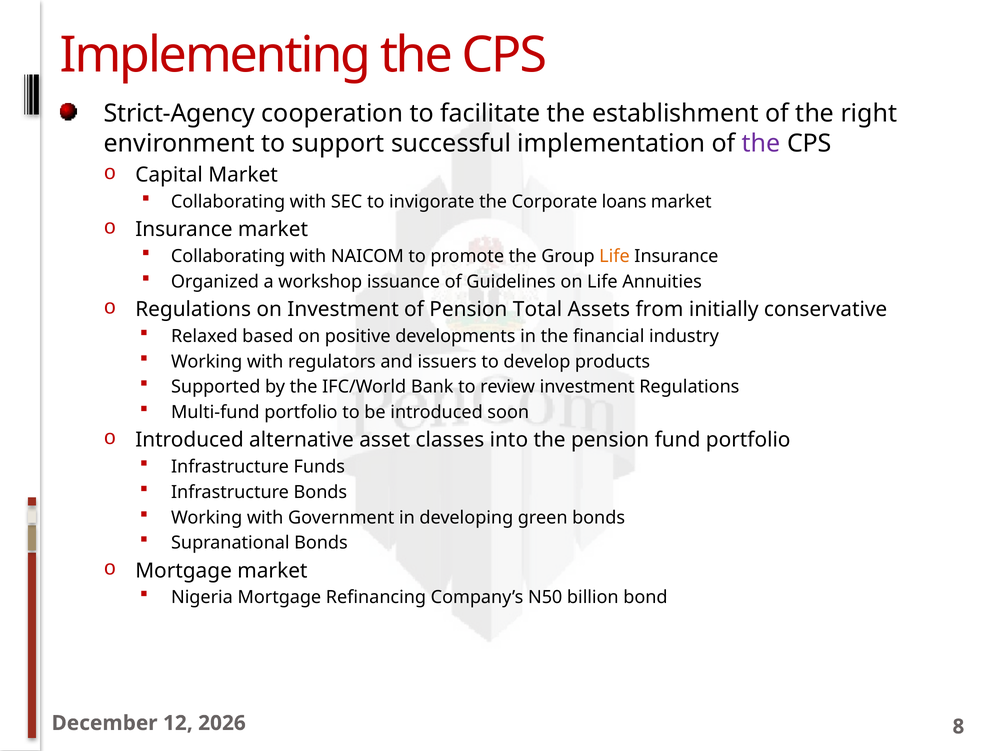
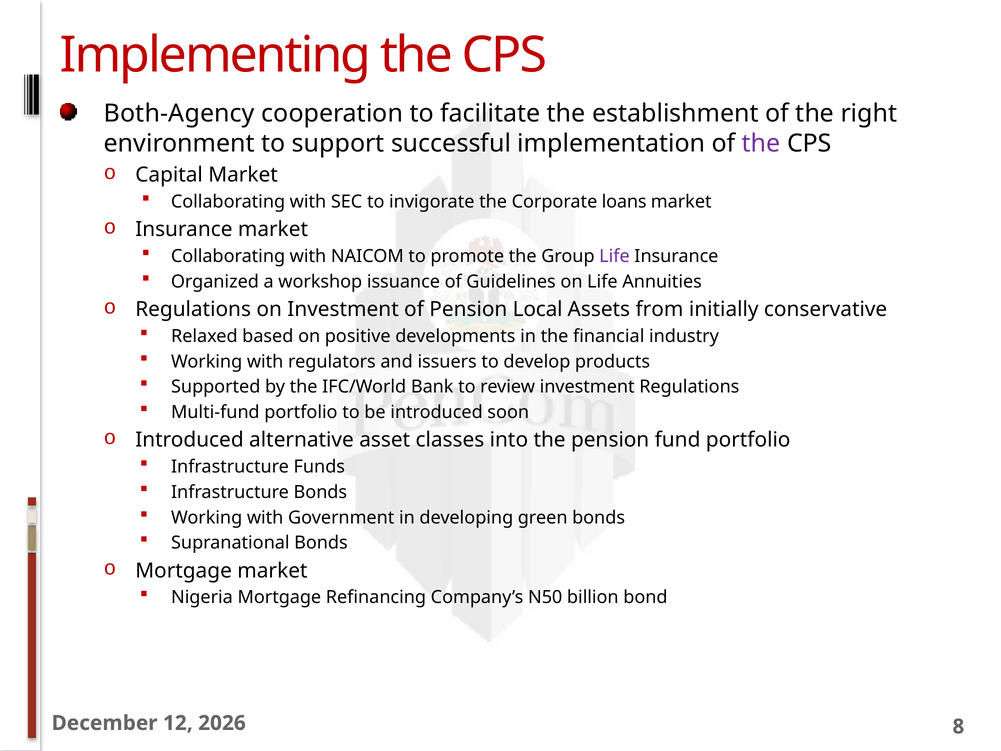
Strict-Agency: Strict-Agency -> Both-Agency (179, 114)
Life colour: orange -> purple (614, 256)
Total: Total -> Local (538, 309)
